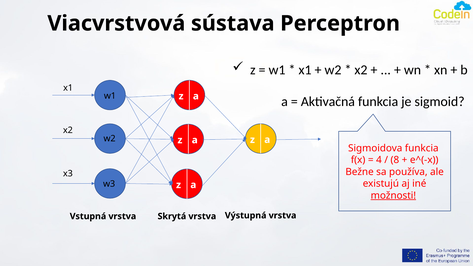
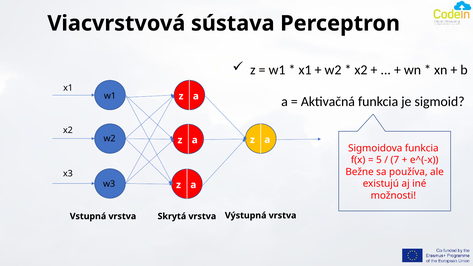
4: 4 -> 5 (379, 160)
8: 8 -> 7 (395, 160)
možnosti underline: present -> none (393, 196)
